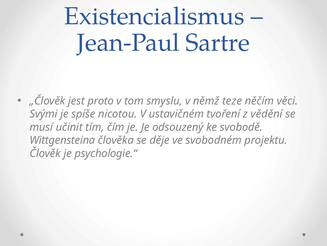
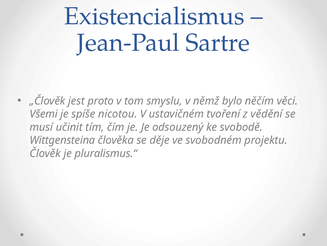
teze: teze -> bylo (232, 101)
Svými: Svými -> Všemi (44, 114)
psychologie.“: psychologie.“ -> pluralismus.“ (106, 153)
